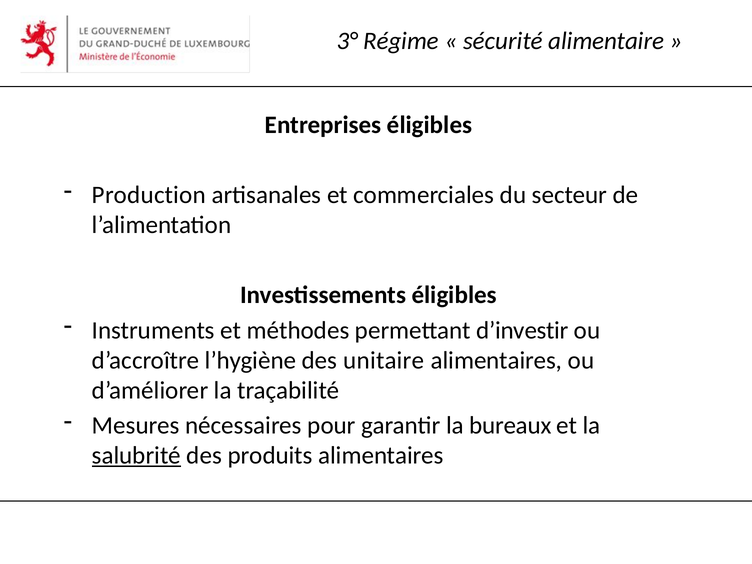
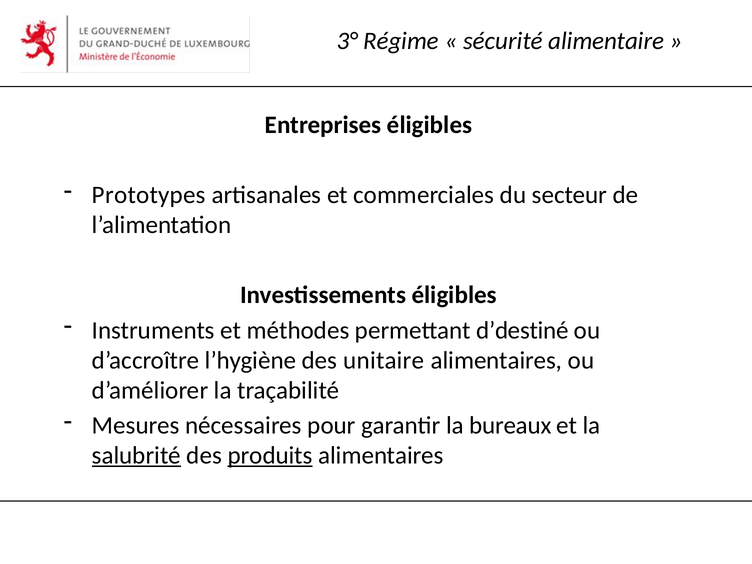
Production: Production -> Prototypes (149, 195)
d’investir: d’investir -> d’destiné (522, 330)
produits underline: none -> present (270, 456)
